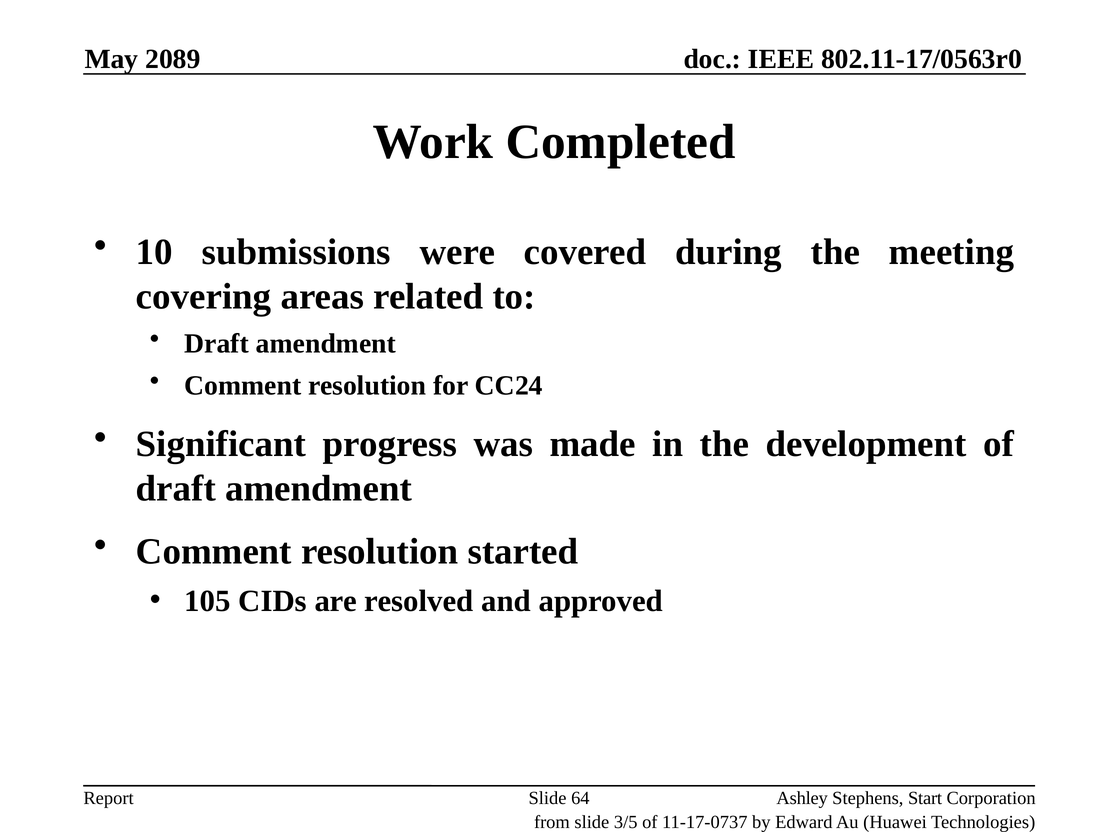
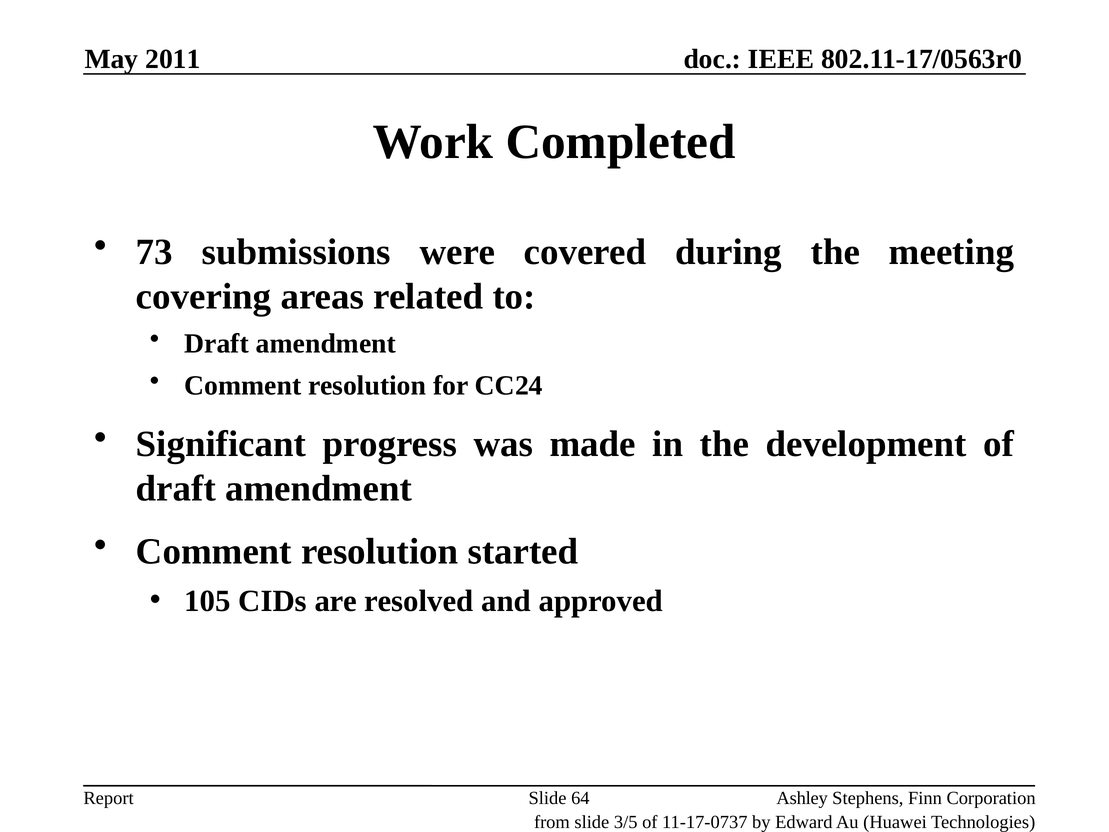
2089: 2089 -> 2011 (173, 59)
10: 10 -> 73 (154, 252)
Start: Start -> Finn (925, 798)
